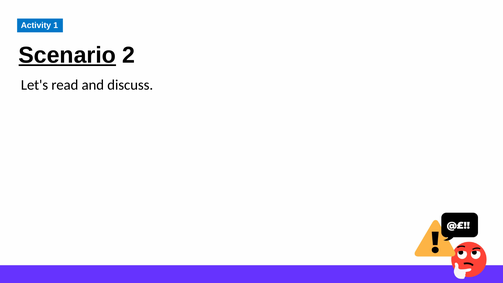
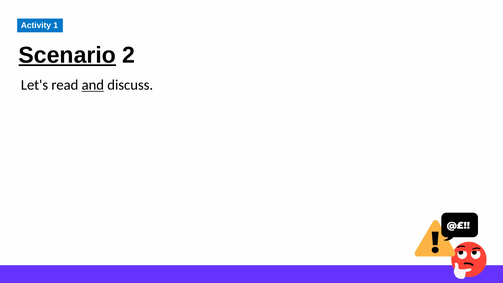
and underline: none -> present (93, 85)
